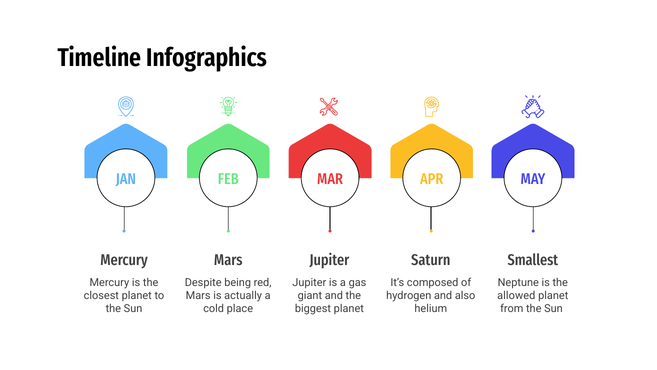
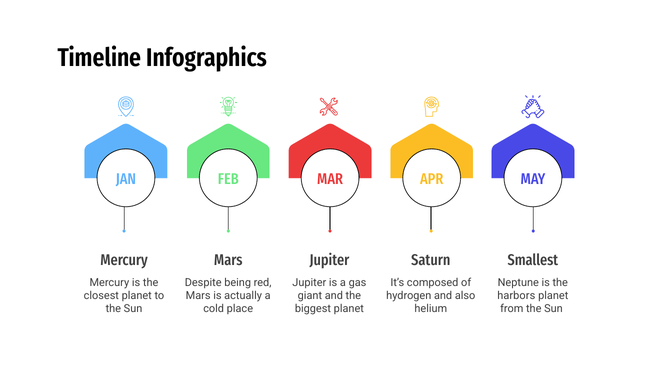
allowed: allowed -> harbors (516, 295)
